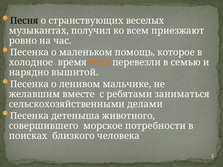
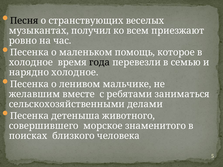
года colour: orange -> black (100, 63)
нарядно вышитой: вышитой -> холодное (75, 73)
потребности: потребности -> знаменитого (155, 126)
